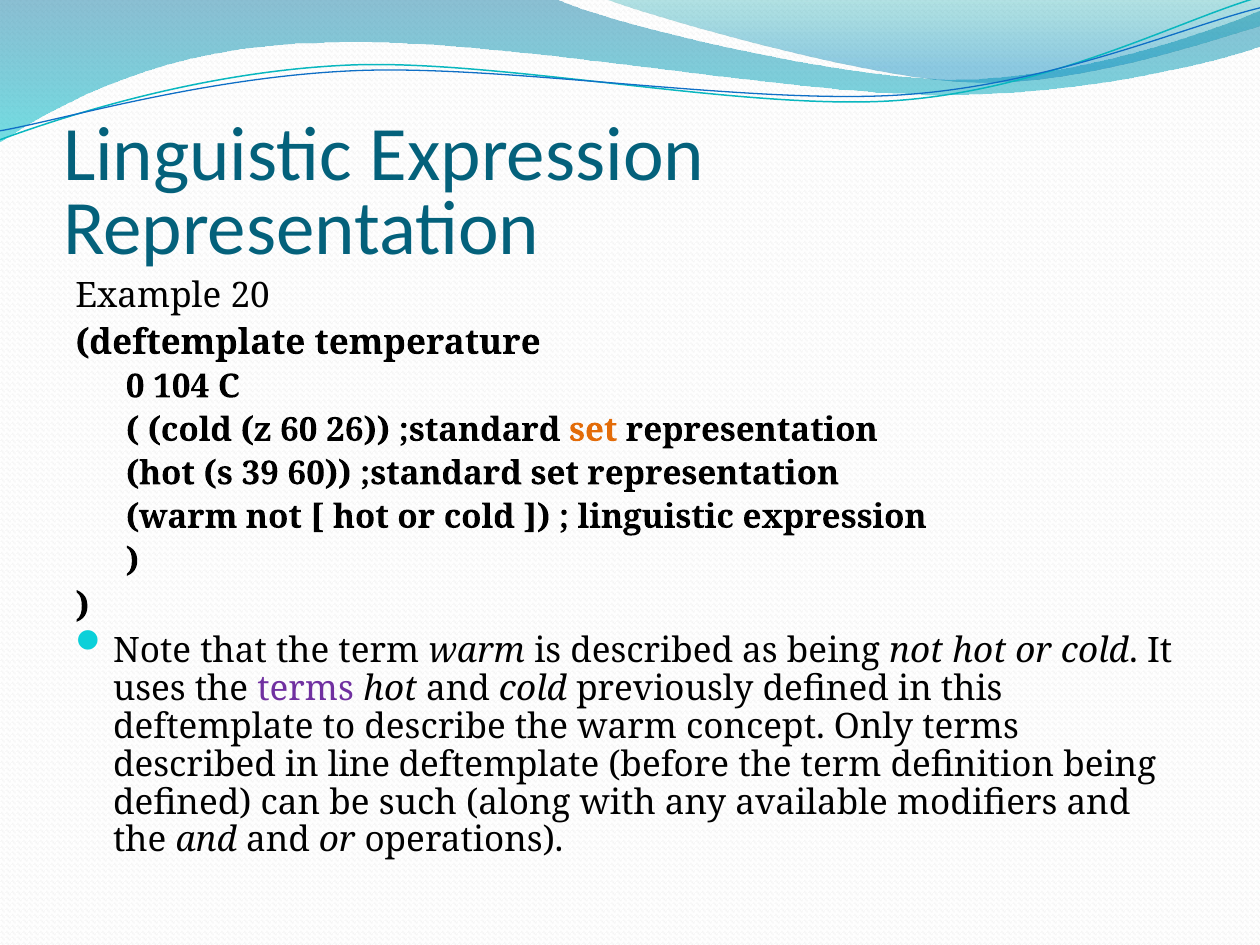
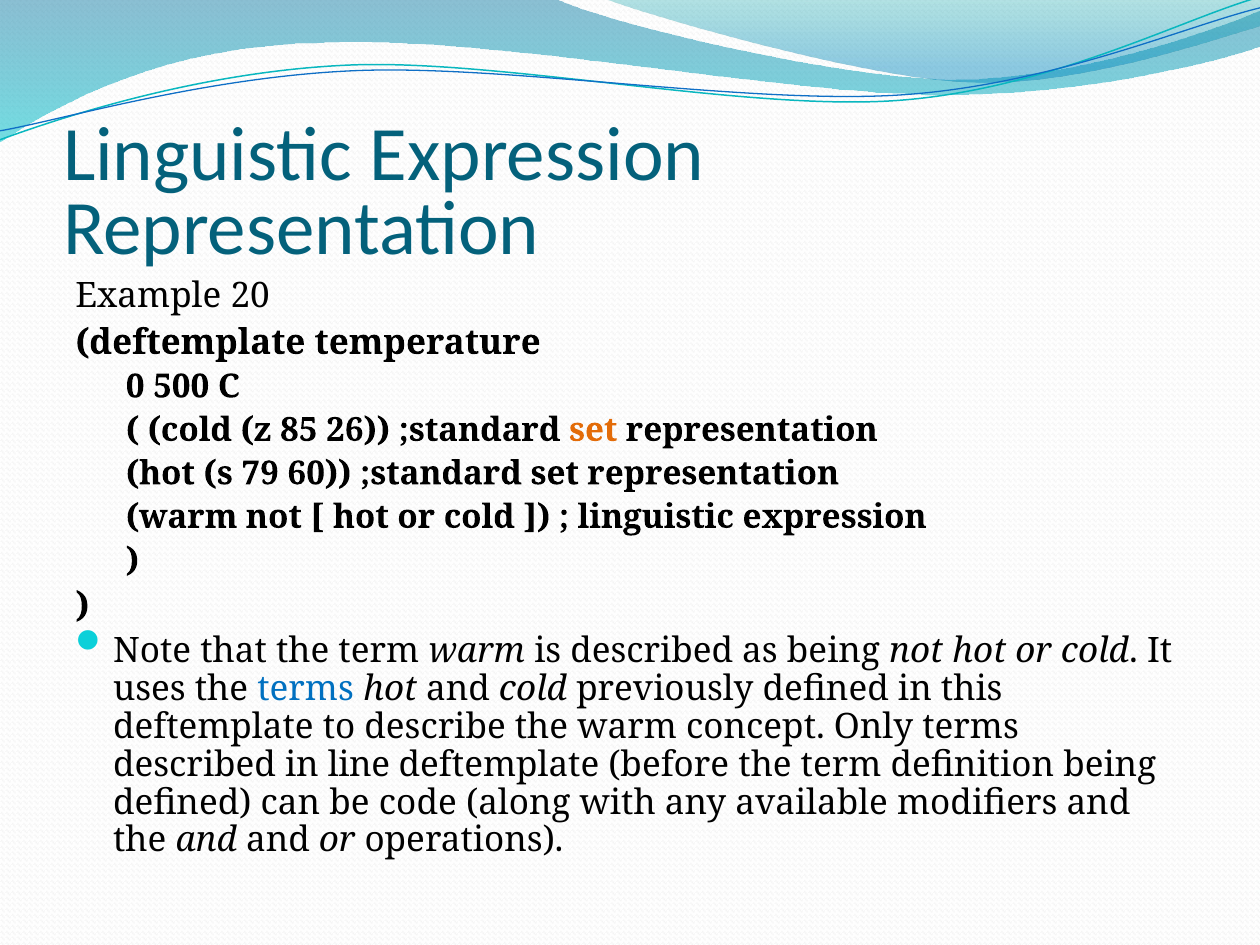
104: 104 -> 500 (181, 386)
z 60: 60 -> 85 (299, 430)
39: 39 -> 79 (260, 473)
terms colour: purple -> blue (306, 689)
such: such -> code (418, 803)
